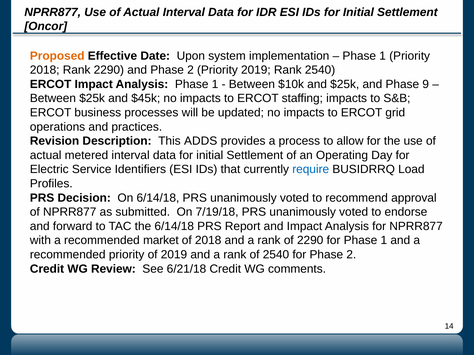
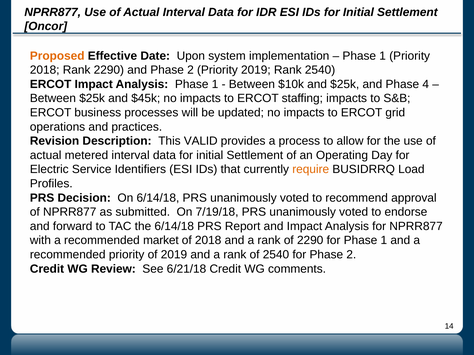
9: 9 -> 4 (426, 84)
ADDS: ADDS -> VALID (201, 141)
require colour: blue -> orange (311, 170)
